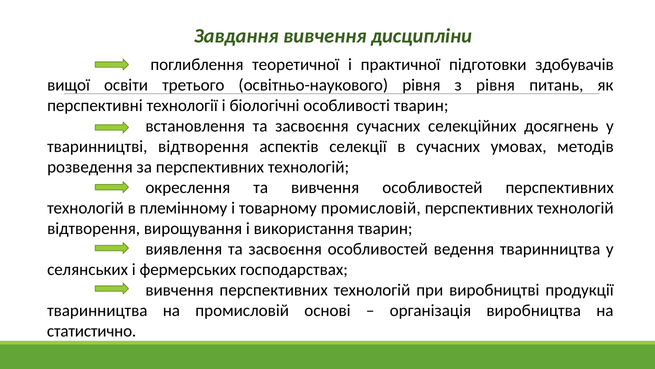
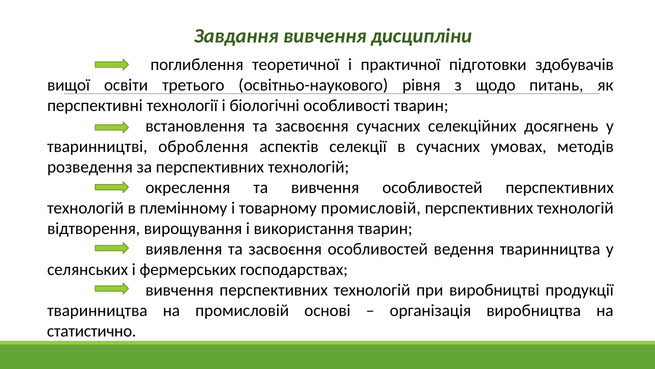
з рівня: рівня -> щодо (496, 85)
тваринництві відтворення: відтворення -> оброблення (203, 146)
